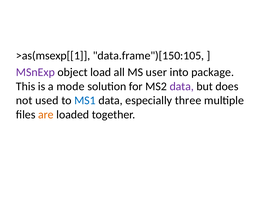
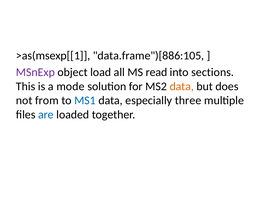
data.frame")[150:105: data.frame")[150:105 -> data.frame")[886:105 (148, 56)
user: user -> read (156, 72)
package: package -> sections (213, 72)
data colour: purple -> orange (182, 87)
used: used -> from (47, 101)
are colour: orange -> blue (46, 115)
